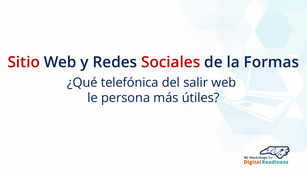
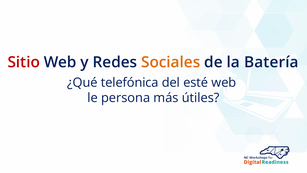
Sociales colour: red -> orange (171, 62)
Formas: Formas -> Batería (271, 62)
salir: salir -> esté (196, 82)
